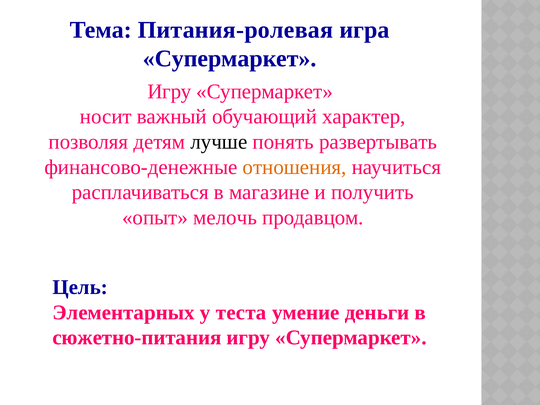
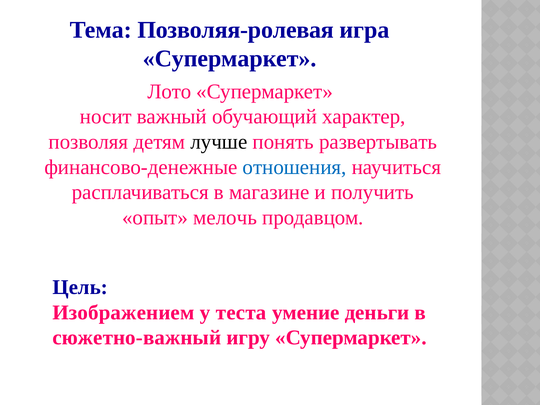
Питания-ролевая: Питания-ролевая -> Позволяя-ролевая (236, 30)
Игру: Игру -> Лото (169, 91)
отношения colour: orange -> blue (295, 167)
Элементарных: Элементарных -> Изображением (123, 312)
сюжетно-питания: сюжетно-питания -> сюжетно-важный (137, 338)
